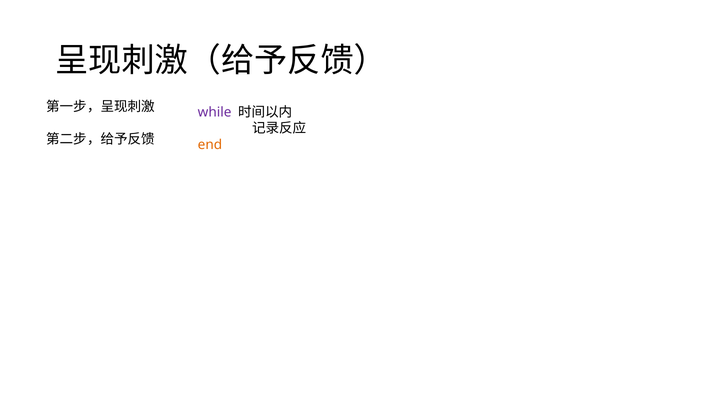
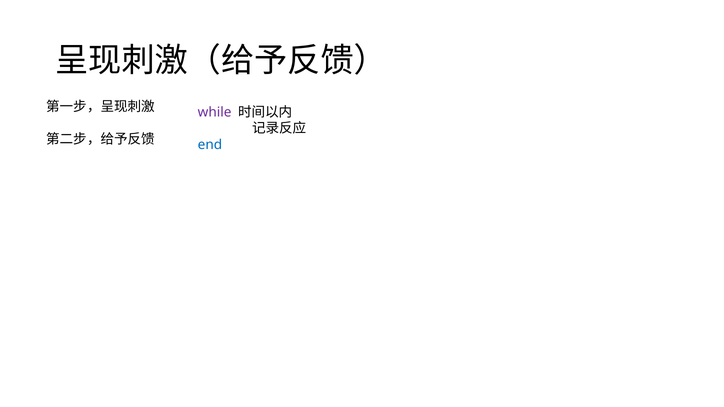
end colour: orange -> blue (210, 145)
